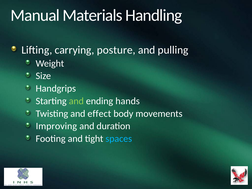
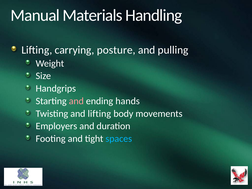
and colour: light green -> pink (76, 101)
and effect: effect -> lifting (99, 114)
Improving: Improving -> Employers (56, 126)
